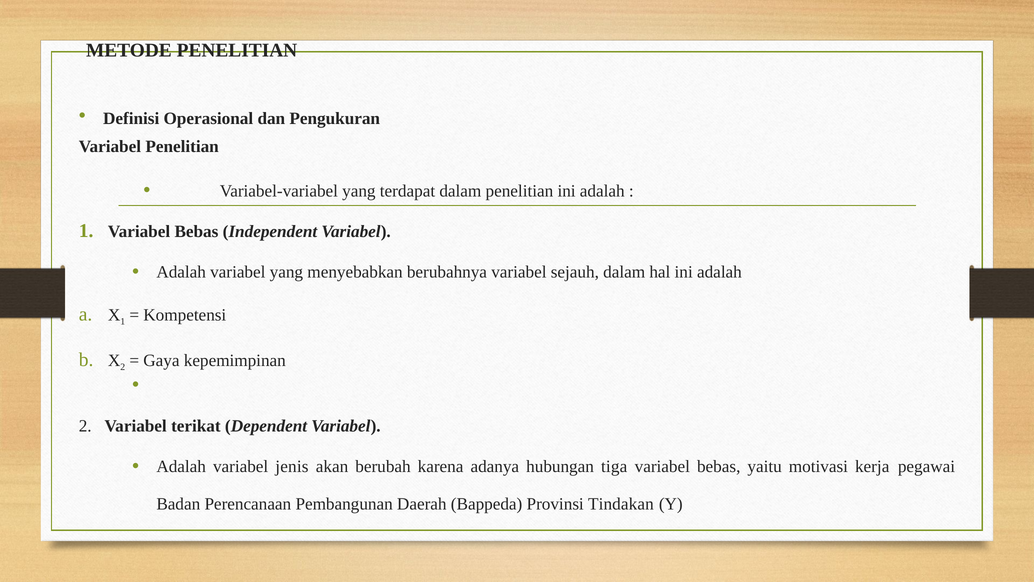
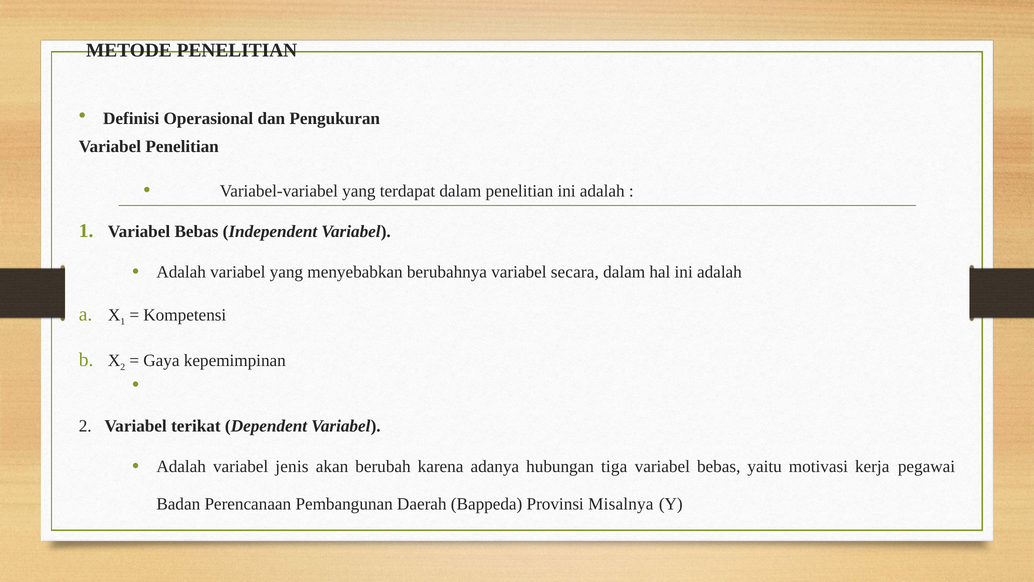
sejauh: sejauh -> secara (575, 272)
Tindakan: Tindakan -> Misalnya (621, 504)
